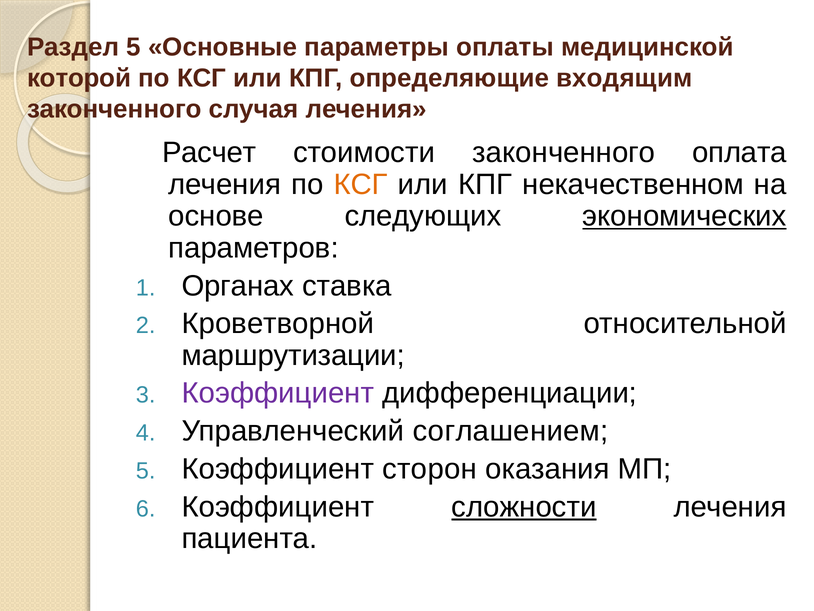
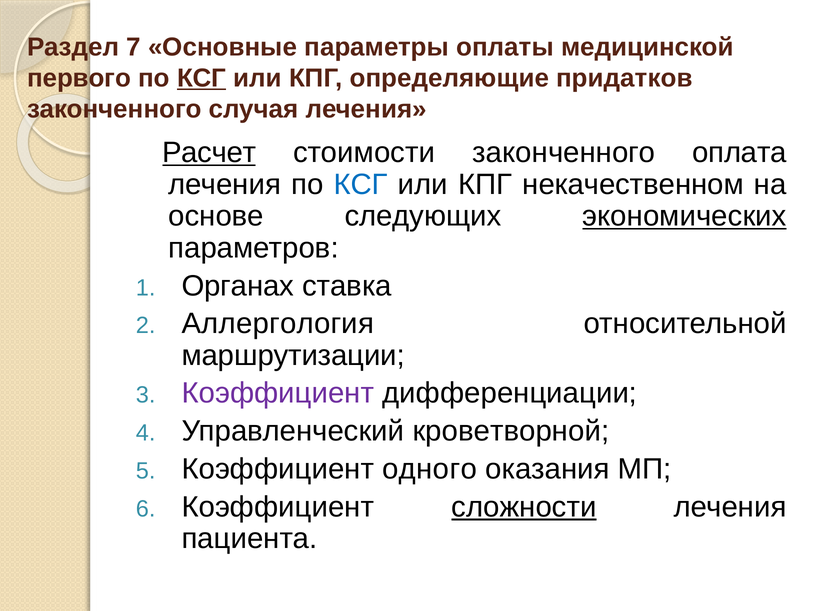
Раздел 5: 5 -> 7 (134, 47)
которой: которой -> первого (79, 78)
КСГ underline: none -> present (202, 78)
входящим: входящим -> придатков (624, 78)
Расчет underline: none -> present (209, 153)
КСГ colour: orange -> blue (361, 184)
Кроветворной: Кроветворной -> Аллергология (278, 323)
соглашением: соглашением -> кроветворной (511, 431)
сторон: сторон -> одного (430, 469)
